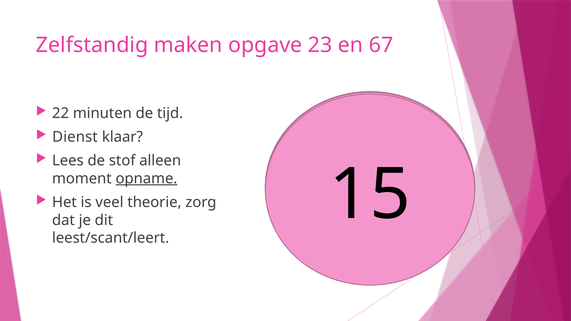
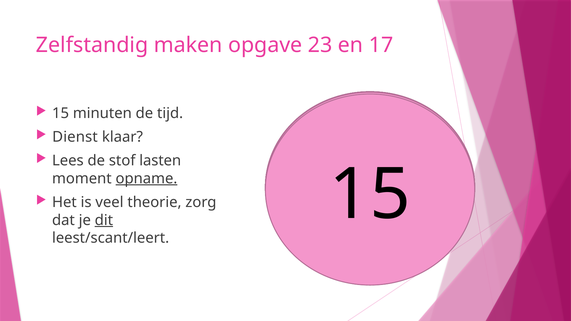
67: 67 -> 17 (381, 45)
22: 22 -> 15 (61, 113)
alleen: alleen -> lasten (160, 161)
dit underline: none -> present (104, 220)
